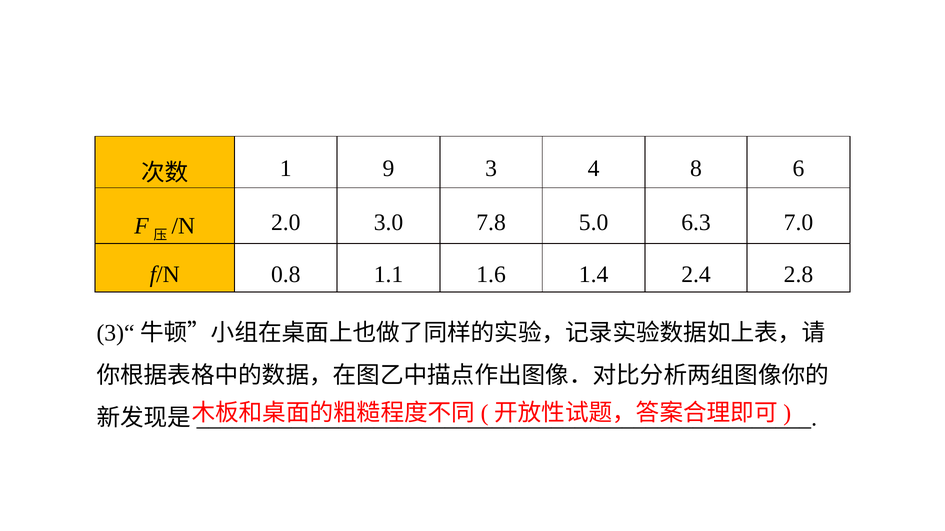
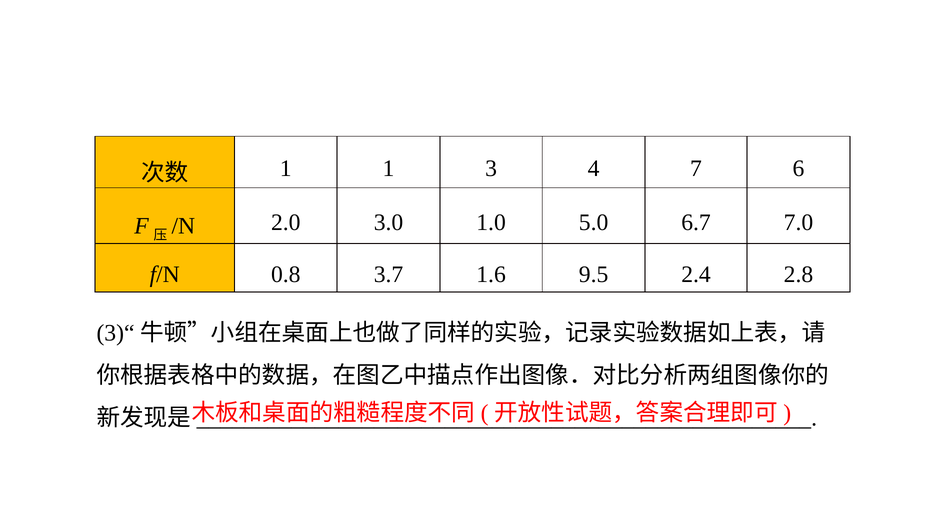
1 9: 9 -> 1 (389, 169)
8: 8 -> 7 (696, 169)
7.8: 7.8 -> 1.0 (491, 223)
6.3: 6.3 -> 6.7 (696, 223)
1.1: 1.1 -> 3.7 (389, 275)
1.4: 1.4 -> 9.5 (594, 275)
